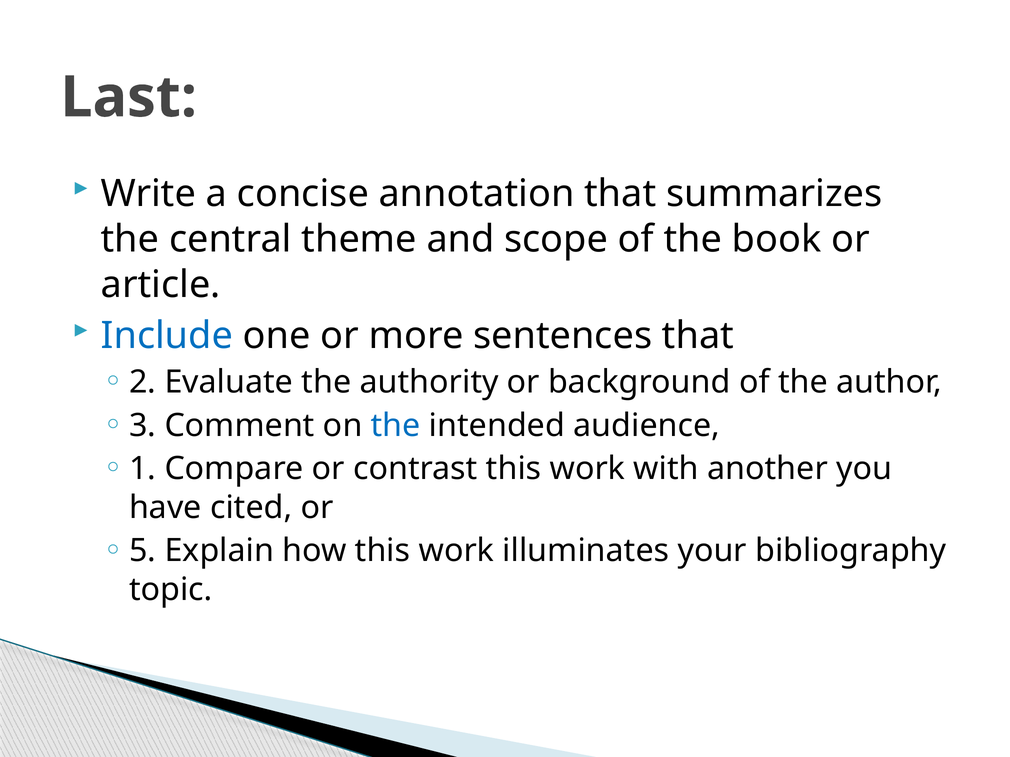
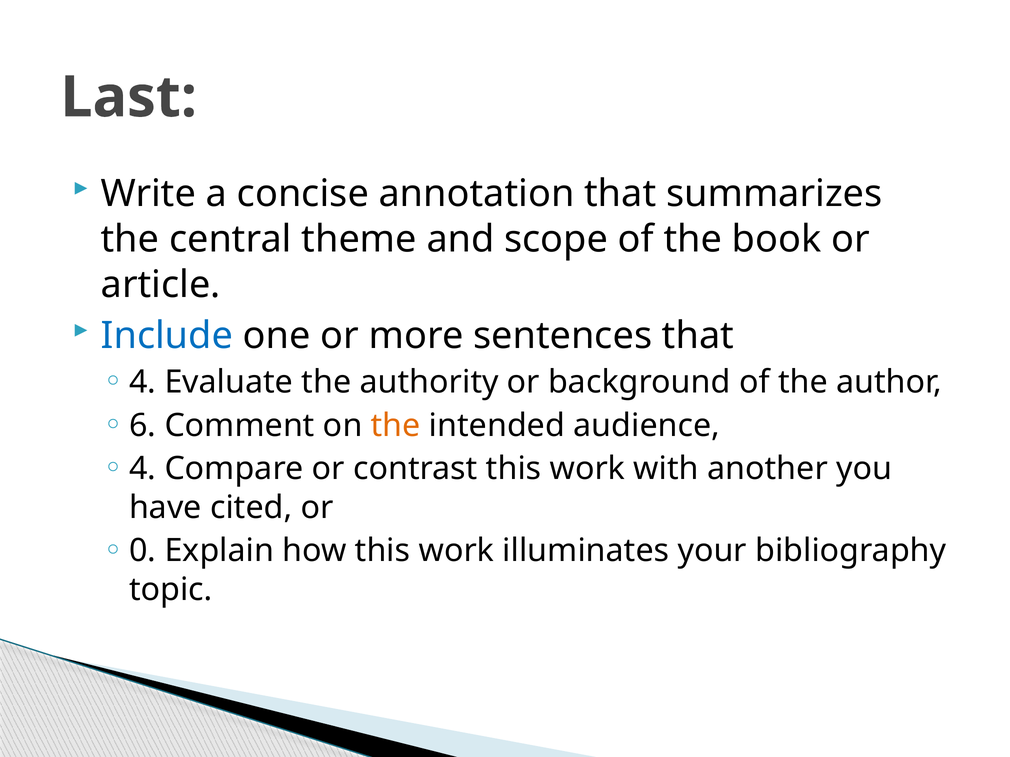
2: 2 -> 4 (143, 382)
3: 3 -> 6 (143, 426)
the colour: blue -> orange (396, 426)
1: 1 -> 4 (143, 469)
5: 5 -> 0 (143, 551)
